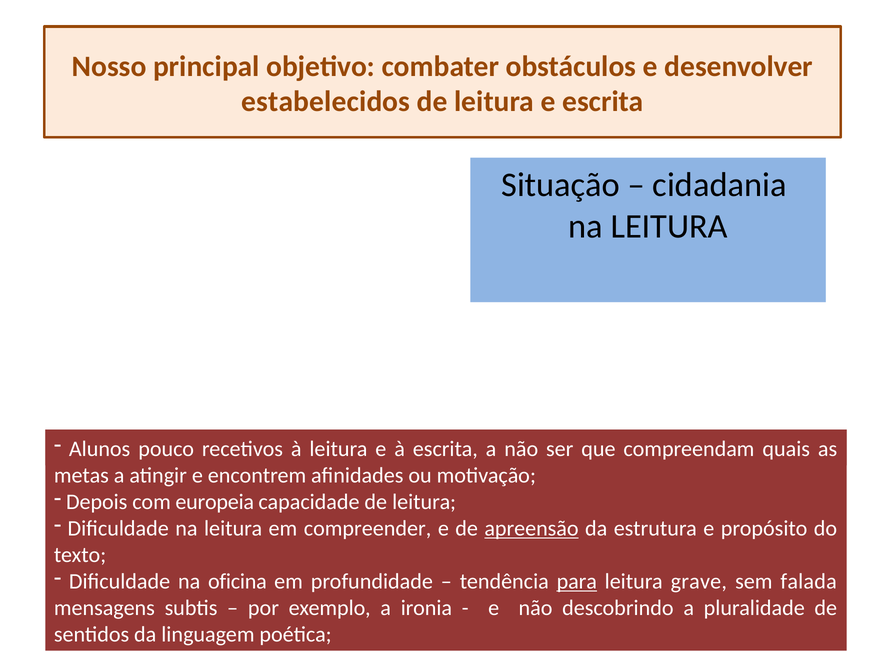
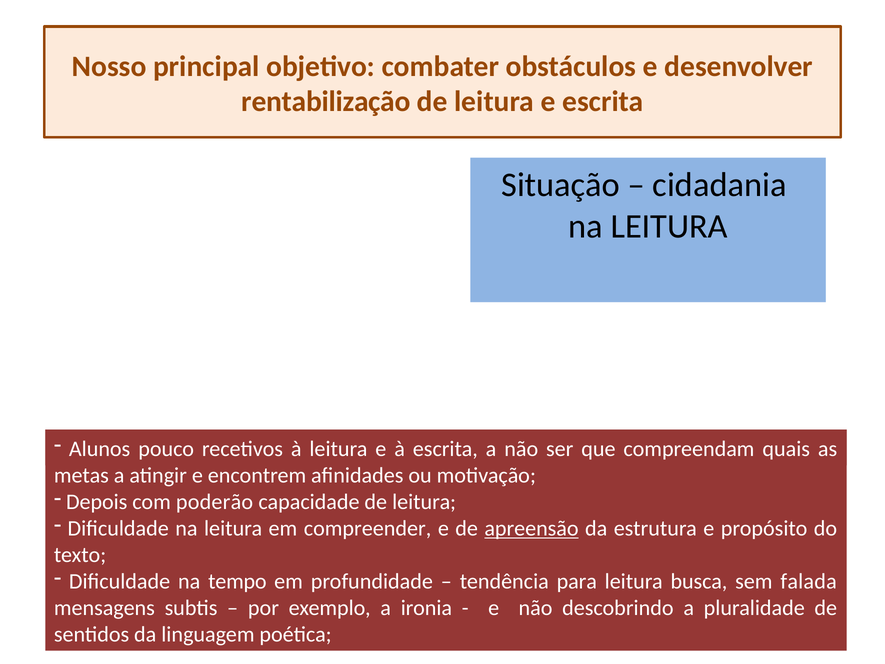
estabelecidos: estabelecidos -> rentabilização (326, 102)
europeia: europeia -> poderão (215, 502)
oficina: oficina -> tempo (237, 581)
para underline: present -> none (577, 581)
grave: grave -> busca (699, 581)
